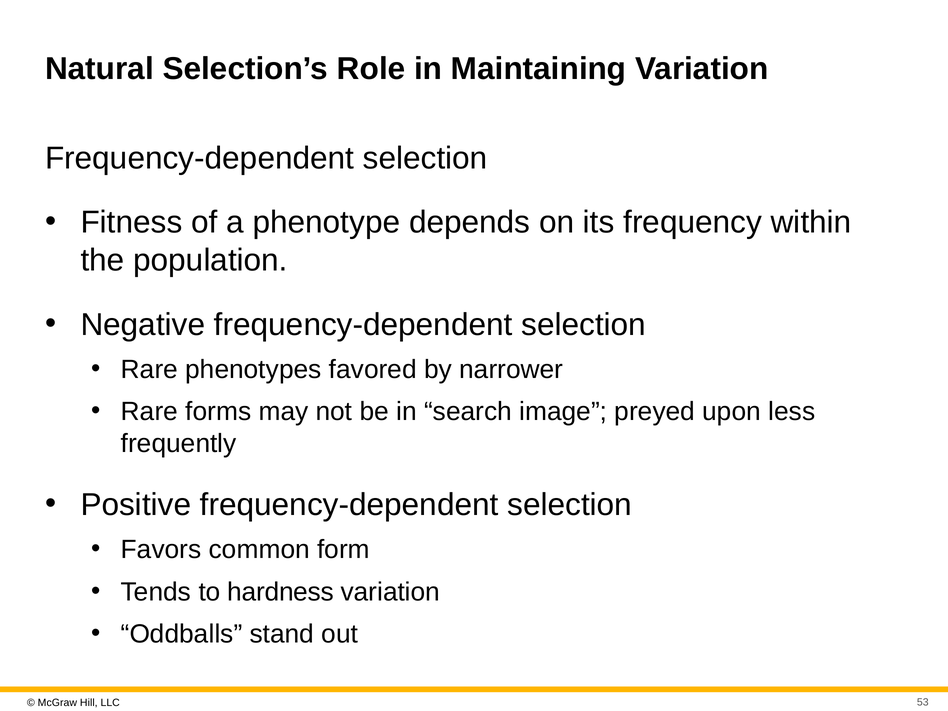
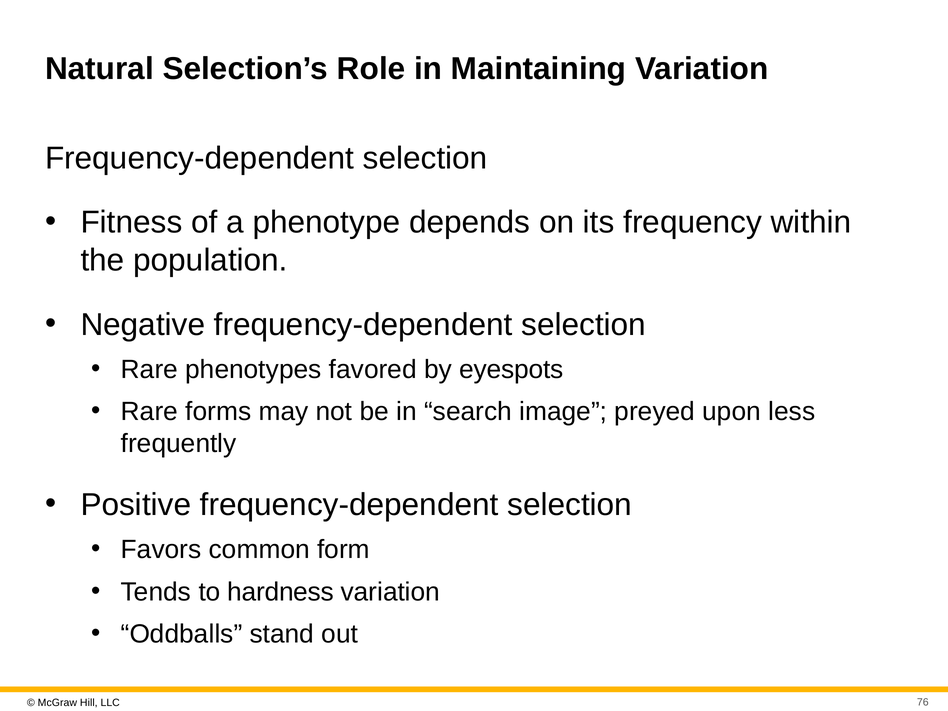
narrower: narrower -> eyespots (511, 370)
53: 53 -> 76 (923, 702)
